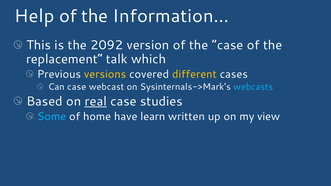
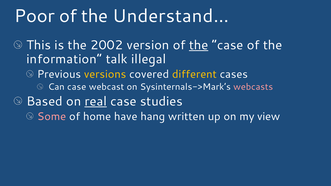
Help: Help -> Poor (34, 16)
Information…: Information… -> Understand… (171, 16)
2092: 2092 -> 2002 (107, 45)
the underline: none -> present (199, 45)
replacement: replacement -> information (64, 59)
which: which -> illegal (149, 59)
webcasts colour: light blue -> pink (253, 87)
Some colour: light blue -> pink (52, 117)
learn: learn -> hang (153, 117)
